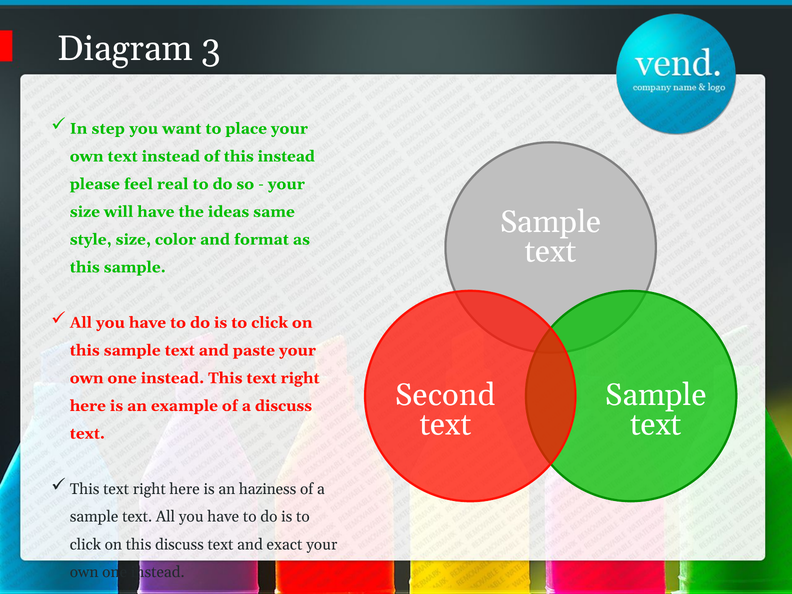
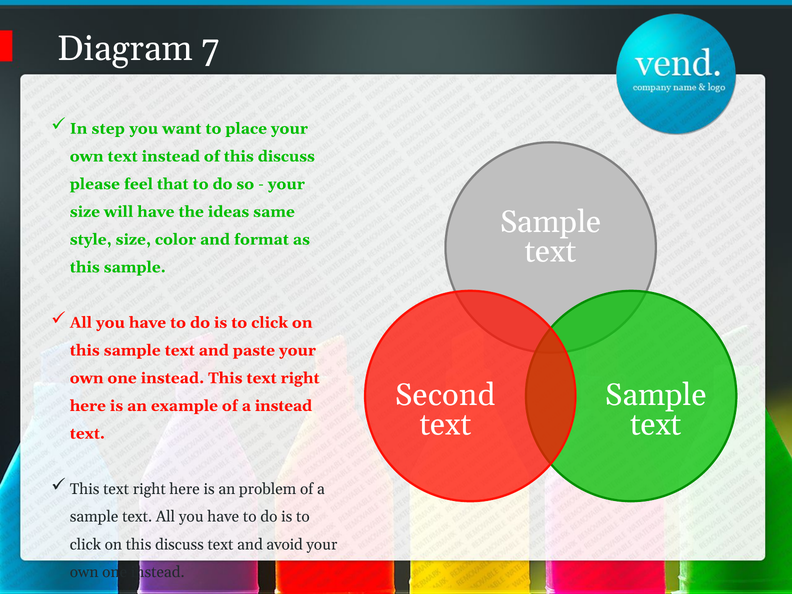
3: 3 -> 7 (211, 49)
of this instead: instead -> discuss (286, 156)
real: real -> that (173, 184)
a discuss: discuss -> instead (283, 406)
haziness: haziness -> problem (268, 489)
exact: exact -> avoid (285, 544)
